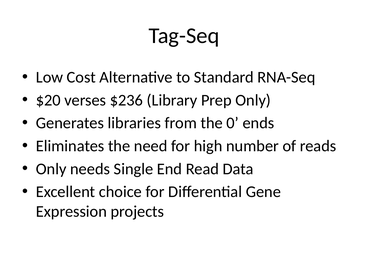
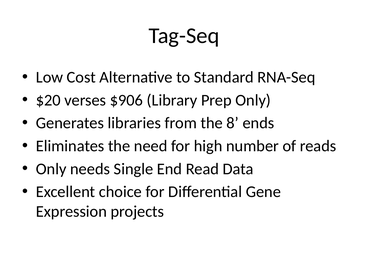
$236: $236 -> $906 (126, 100)
0: 0 -> 8 (233, 123)
